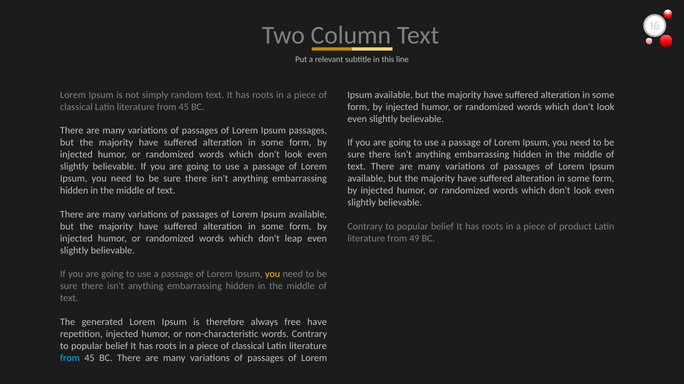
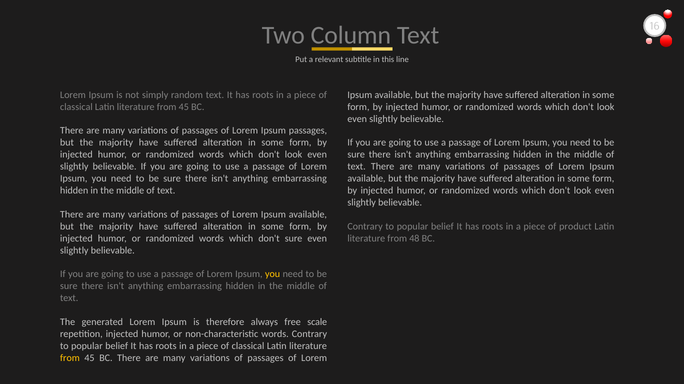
don't leap: leap -> sure (294, 239)
49: 49 -> 48 (414, 239)
free have: have -> scale (317, 323)
from colour: light blue -> yellow (70, 359)
